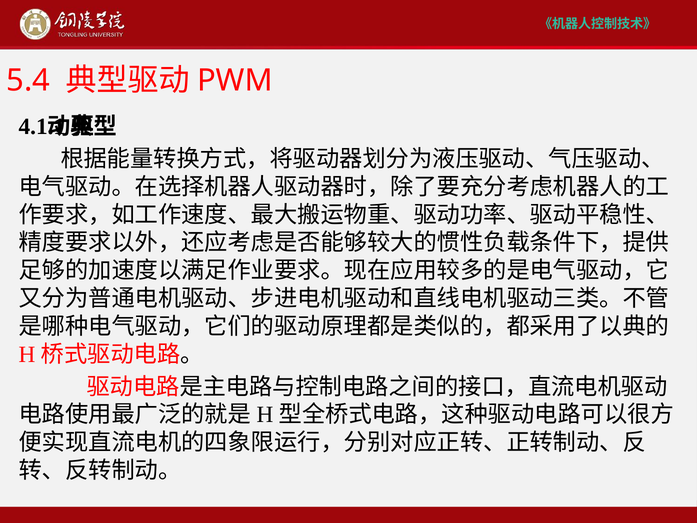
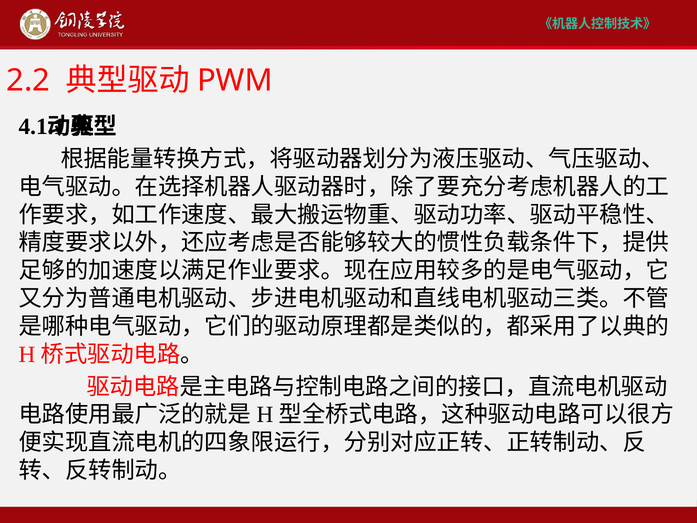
5.4: 5.4 -> 2.2 (28, 81)
